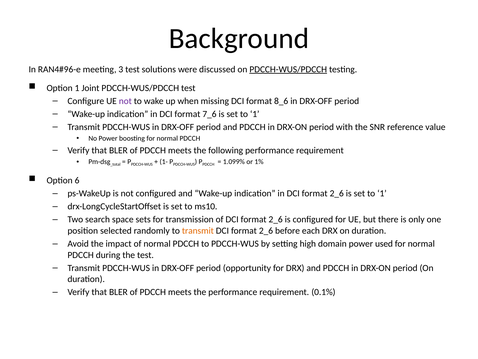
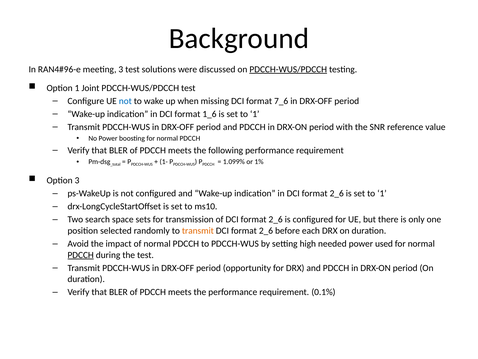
not colour: purple -> blue (125, 101)
8_6: 8_6 -> 7_6 (281, 101)
7_6: 7_6 -> 1_6 (209, 114)
Option 6: 6 -> 3 (77, 180)
domain: domain -> needed (332, 243)
PDCCH underline: none -> present (81, 255)
